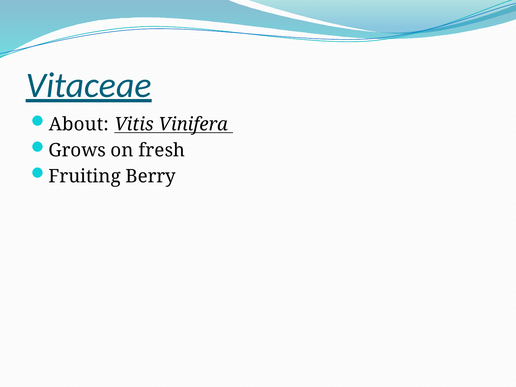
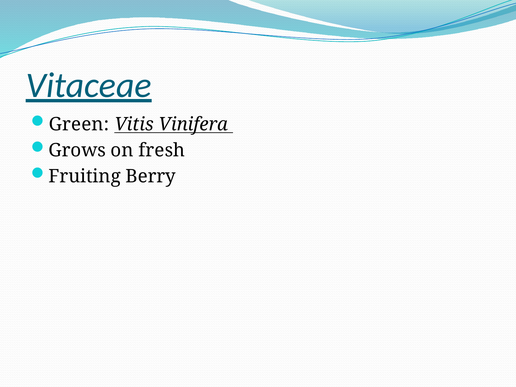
About: About -> Green (79, 124)
